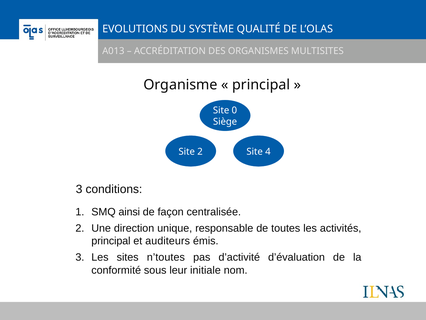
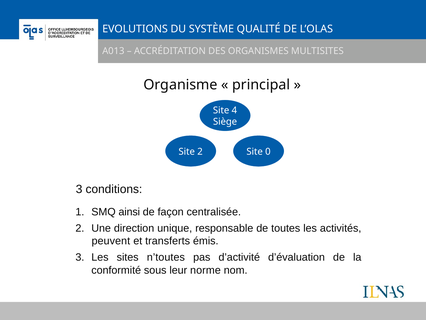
0: 0 -> 4 (234, 110)
4: 4 -> 0 (268, 151)
principal: principal -> peuvent (111, 241)
auditeurs: auditeurs -> transferts (168, 241)
initiale: initiale -> norme (205, 270)
